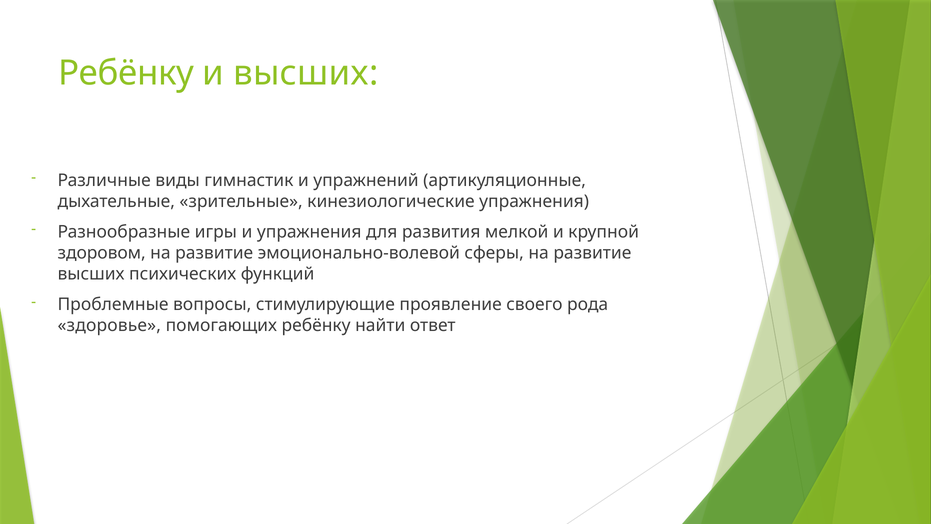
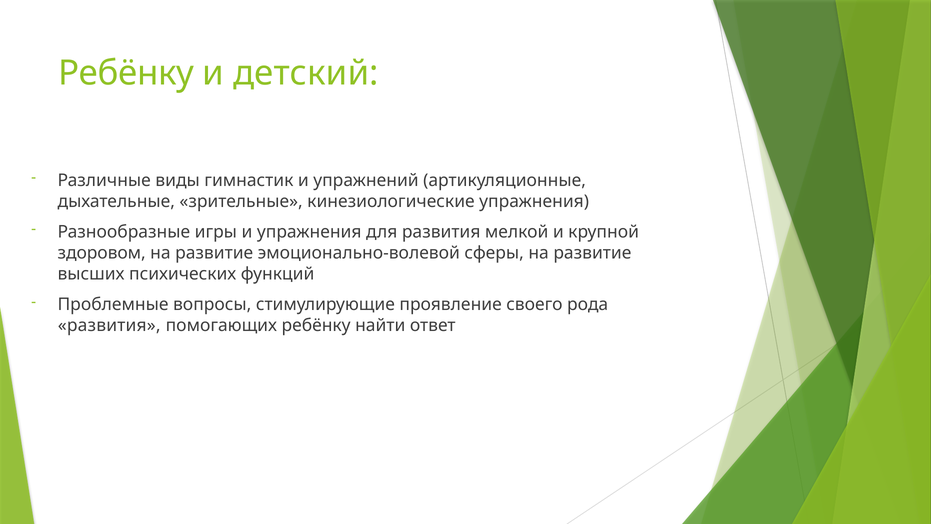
и высших: высших -> детский (306, 73)
здоровье: здоровье -> развития (109, 325)
